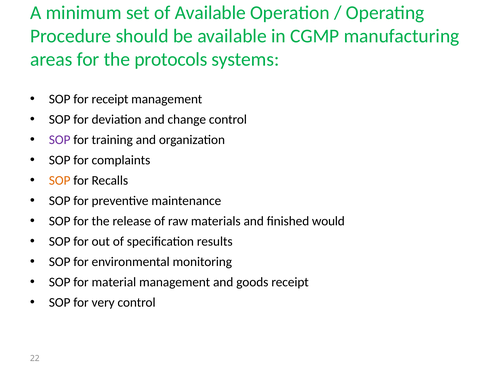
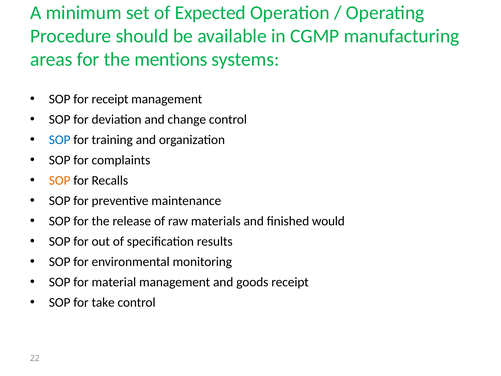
of Available: Available -> Expected (210, 13)
protocols: protocols -> mentions (171, 59)
SOP colour: purple -> blue (60, 140)
very: very -> take (103, 302)
